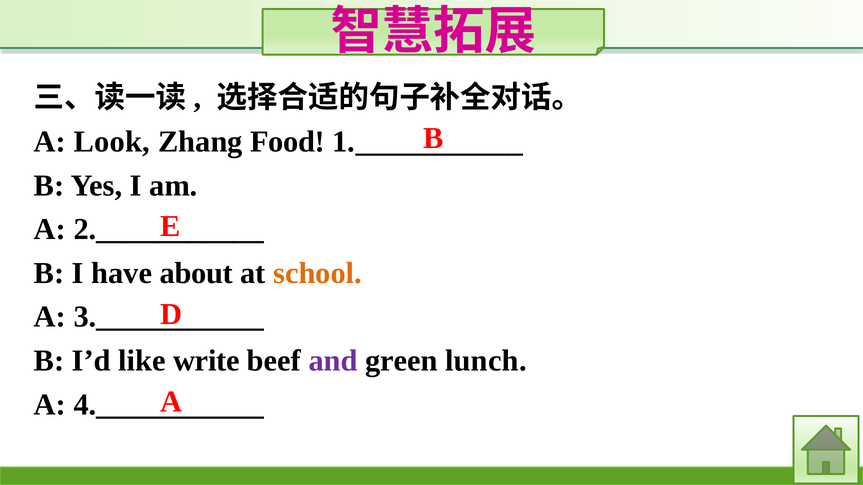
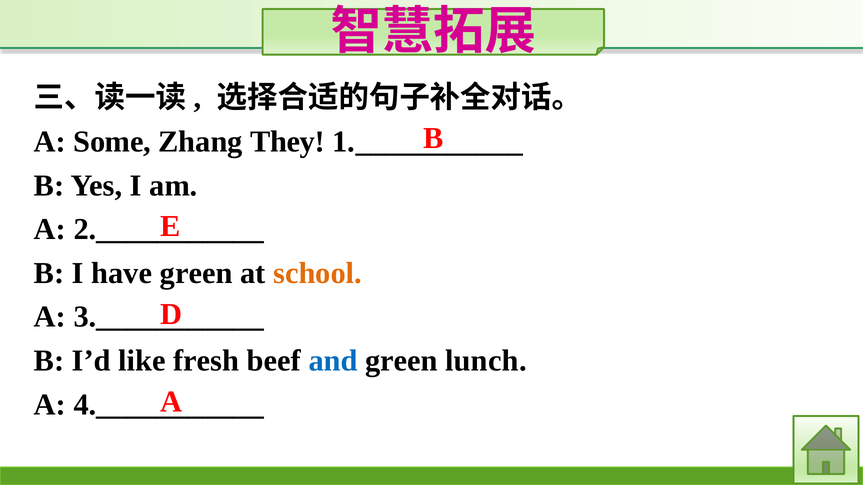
Look: Look -> Some (112, 142)
Food: Food -> They (288, 142)
have about: about -> green (196, 273)
write: write -> fresh (206, 361)
and colour: purple -> blue (333, 361)
